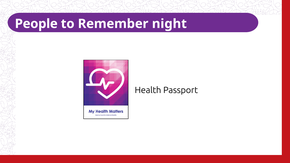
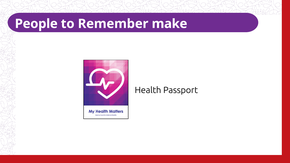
night: night -> make (169, 24)
